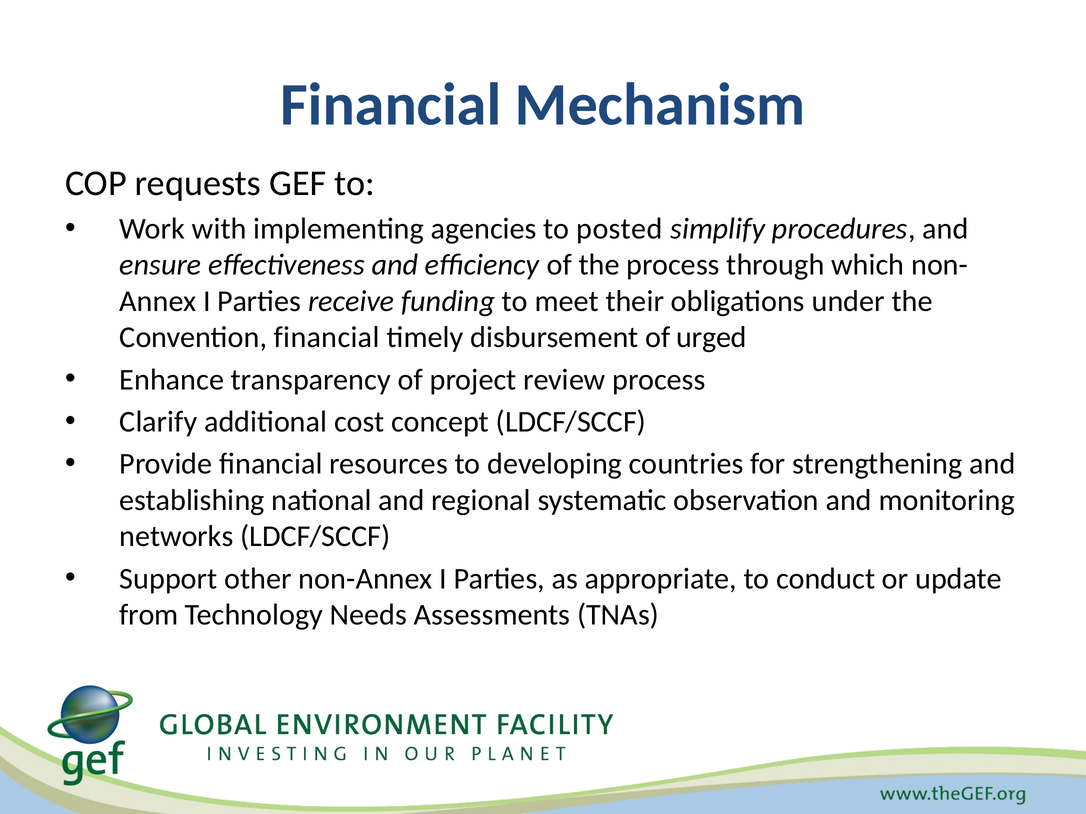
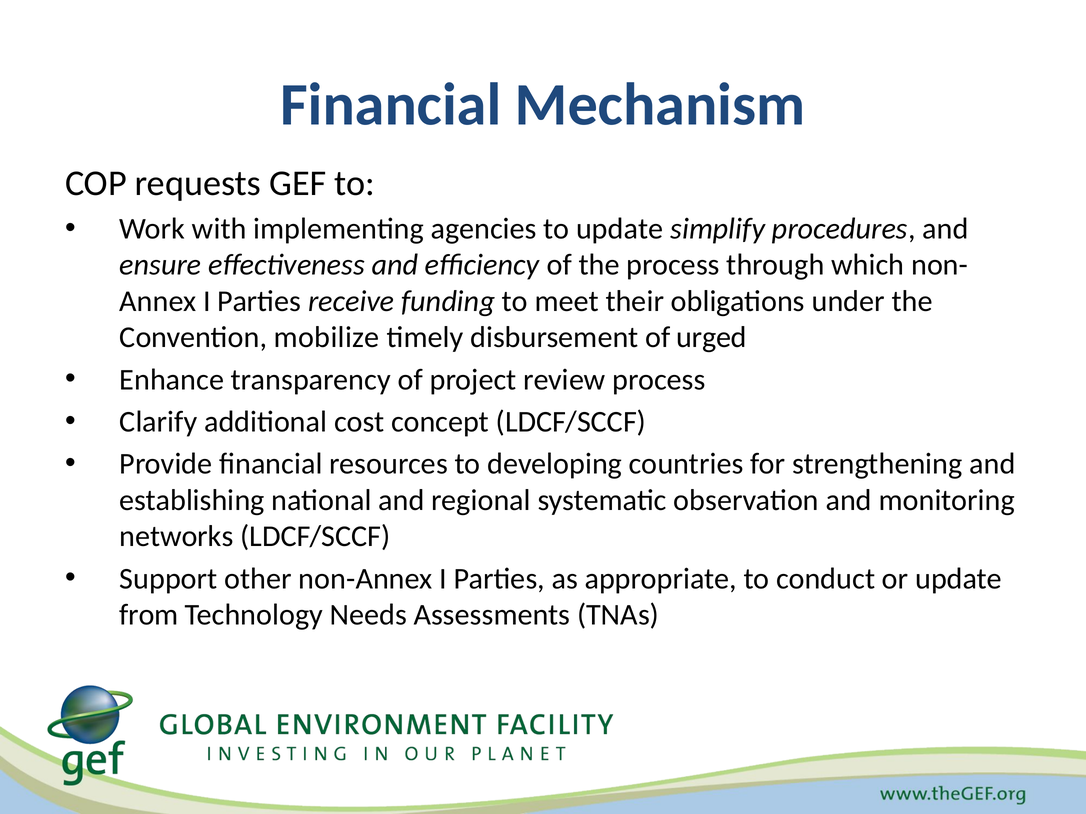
to posted: posted -> update (620, 229)
Convention financial: financial -> mobilize (327, 338)
